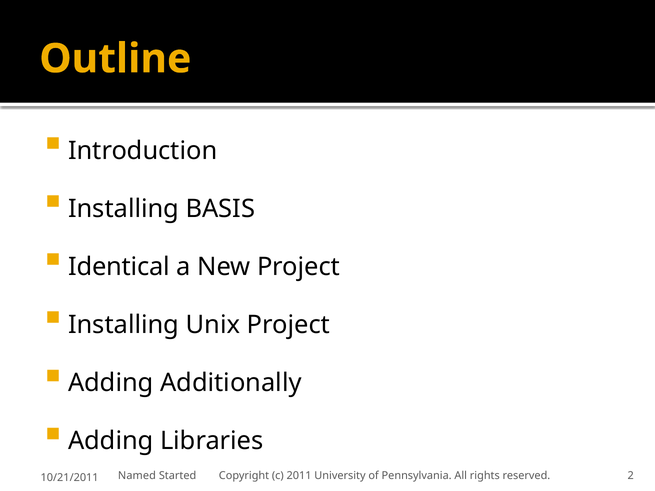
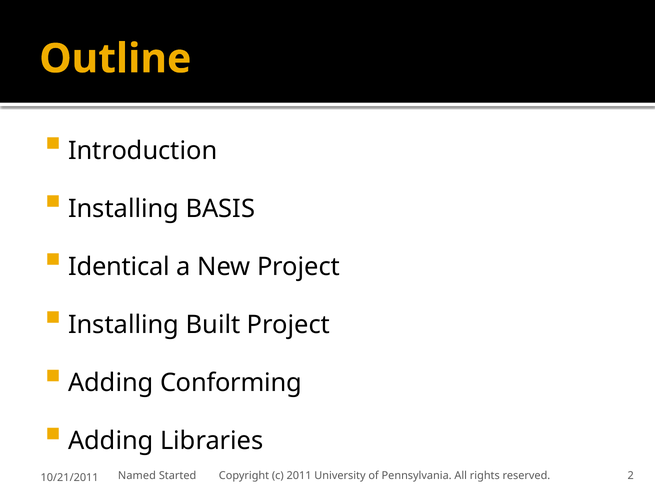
Unix: Unix -> Built (213, 325)
Additionally: Additionally -> Conforming (231, 383)
